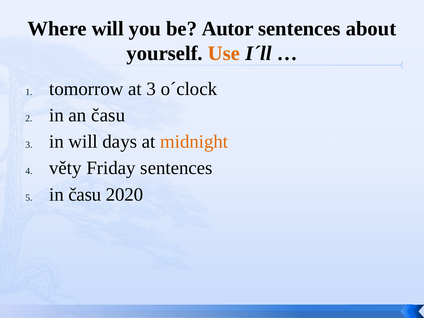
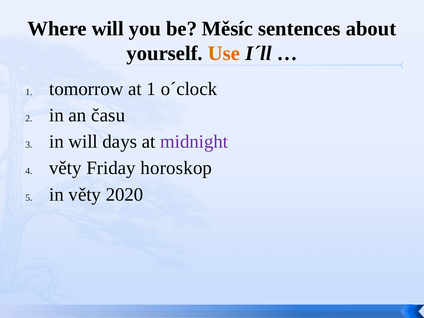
Autor: Autor -> Měsíc (228, 29)
at 3: 3 -> 1 (151, 89)
midnight colour: orange -> purple (194, 142)
Friday sentences: sentences -> horoskop (176, 168)
in času: času -> věty (85, 194)
